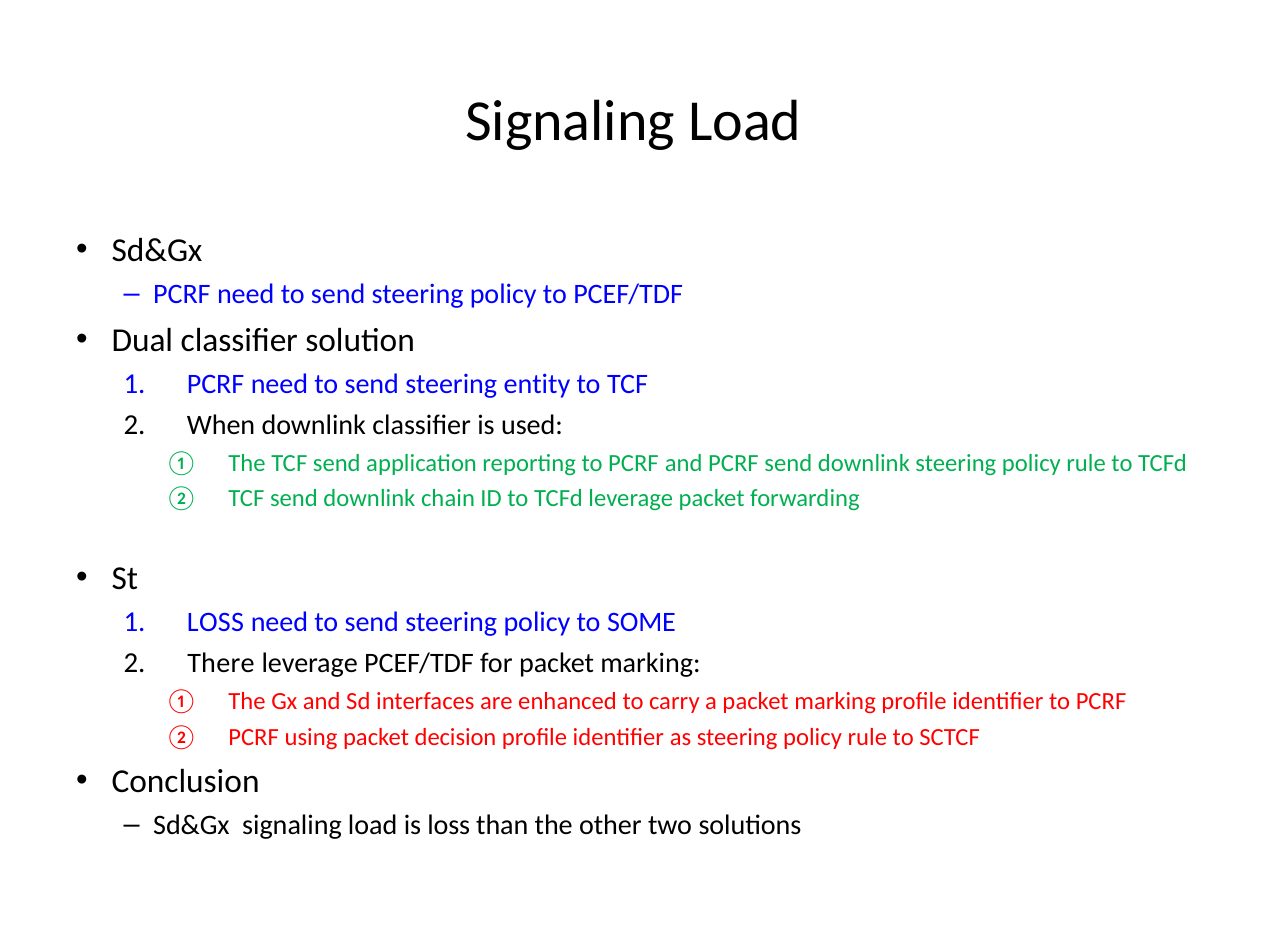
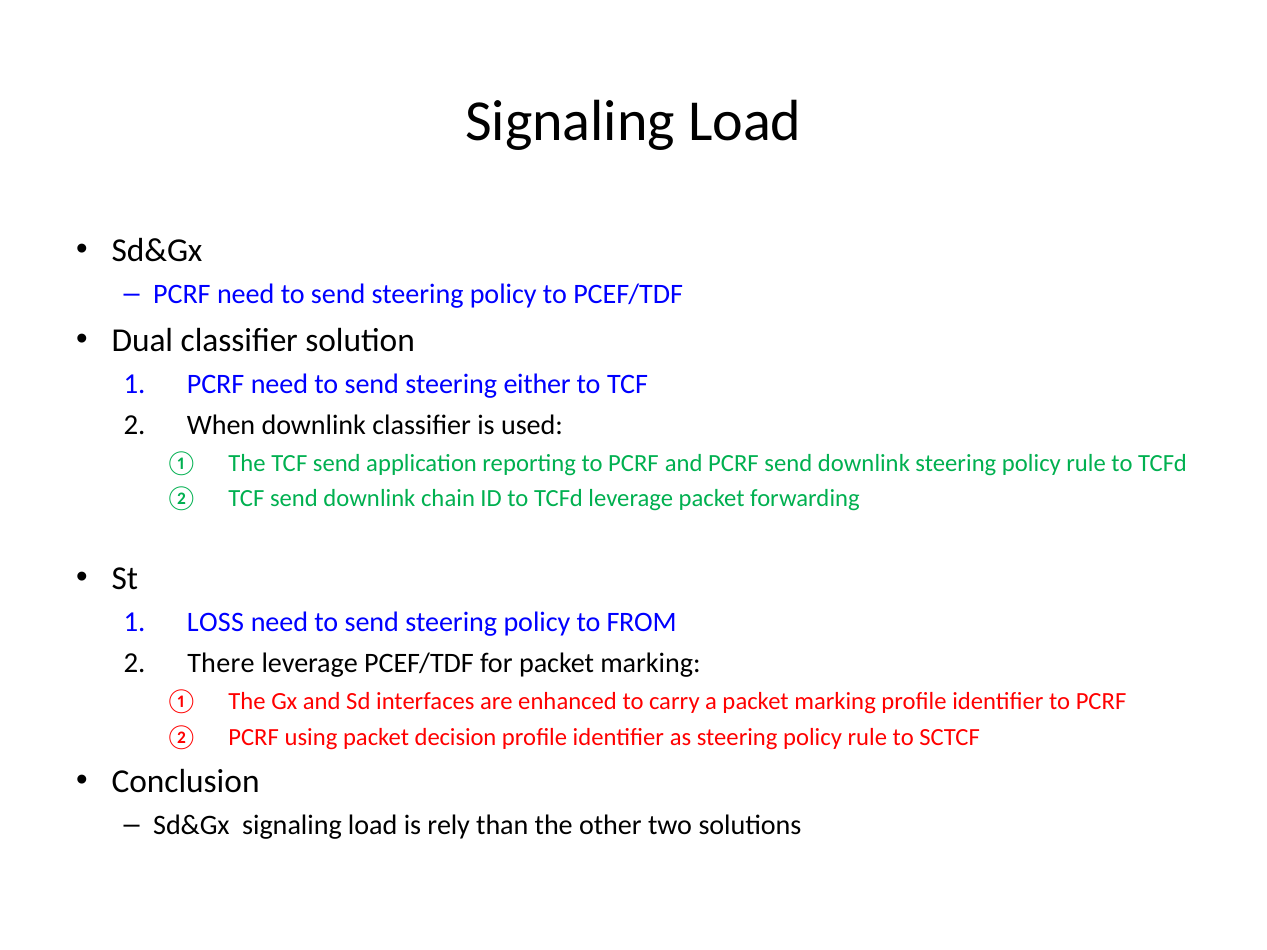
entity: entity -> either (537, 384)
SOME: SOME -> FROM (642, 623)
is loss: loss -> rely (449, 825)
